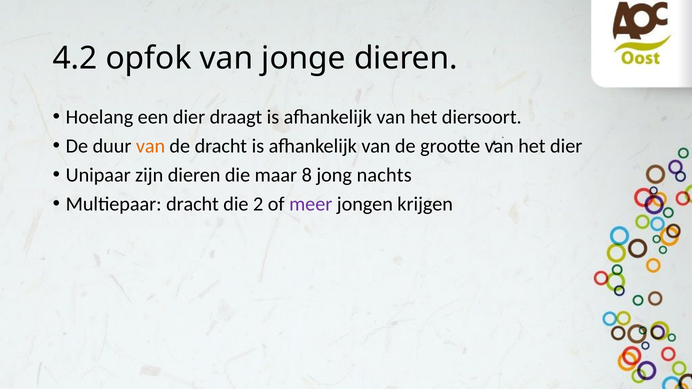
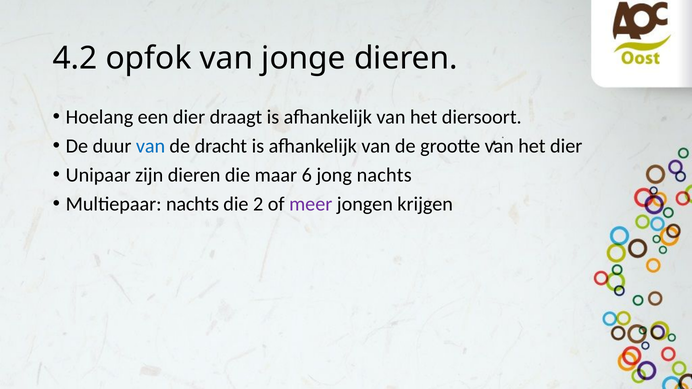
van colour: orange -> blue (151, 146)
8: 8 -> 6 (307, 175)
Multiepaar dracht: dracht -> nachts (193, 204)
